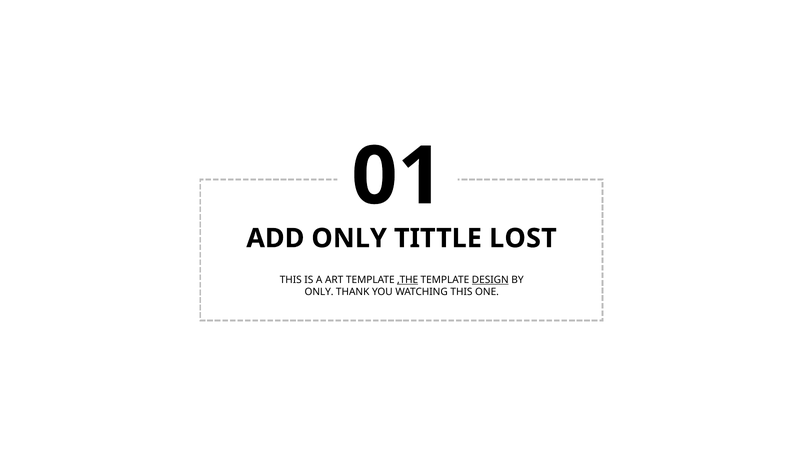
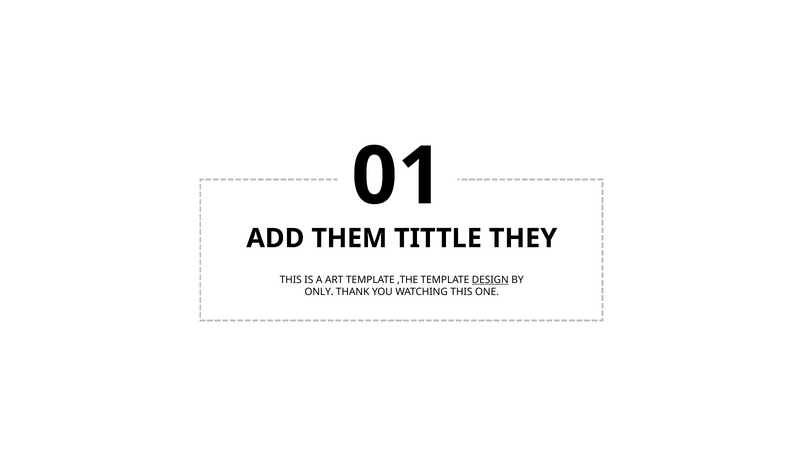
ADD ONLY: ONLY -> THEM (349, 238)
LOST: LOST -> THEY (523, 238)
,THE underline: present -> none (408, 280)
